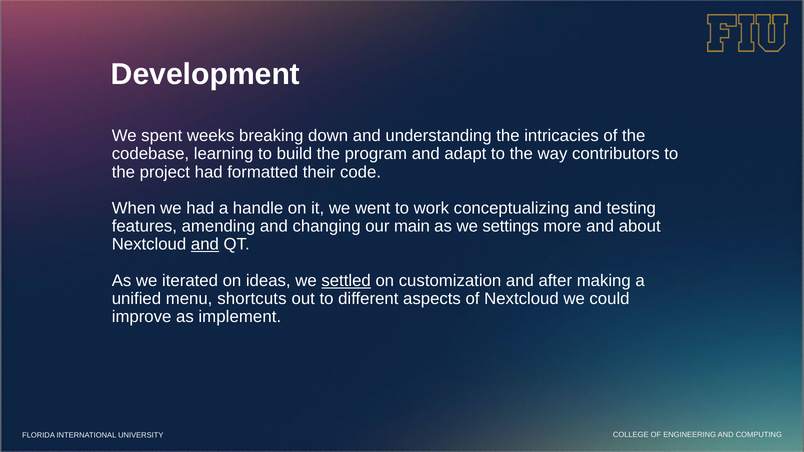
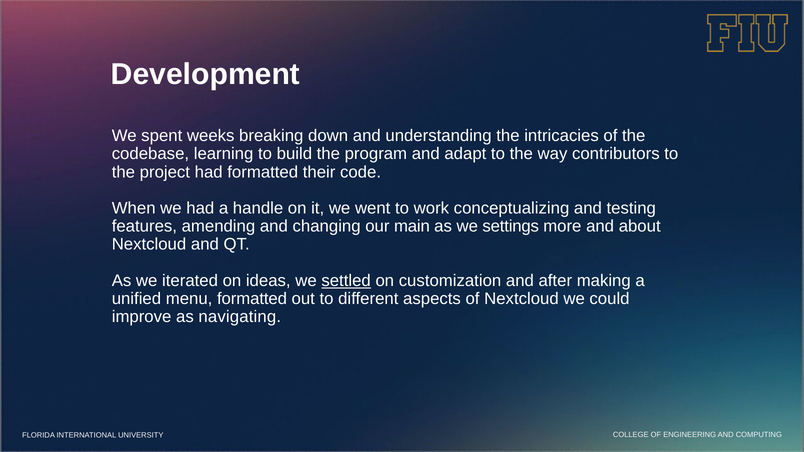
and underline: present -> none (205, 245)
menu shortcuts: shortcuts -> formatted (252, 299)
implement: implement -> navigating (240, 317)
